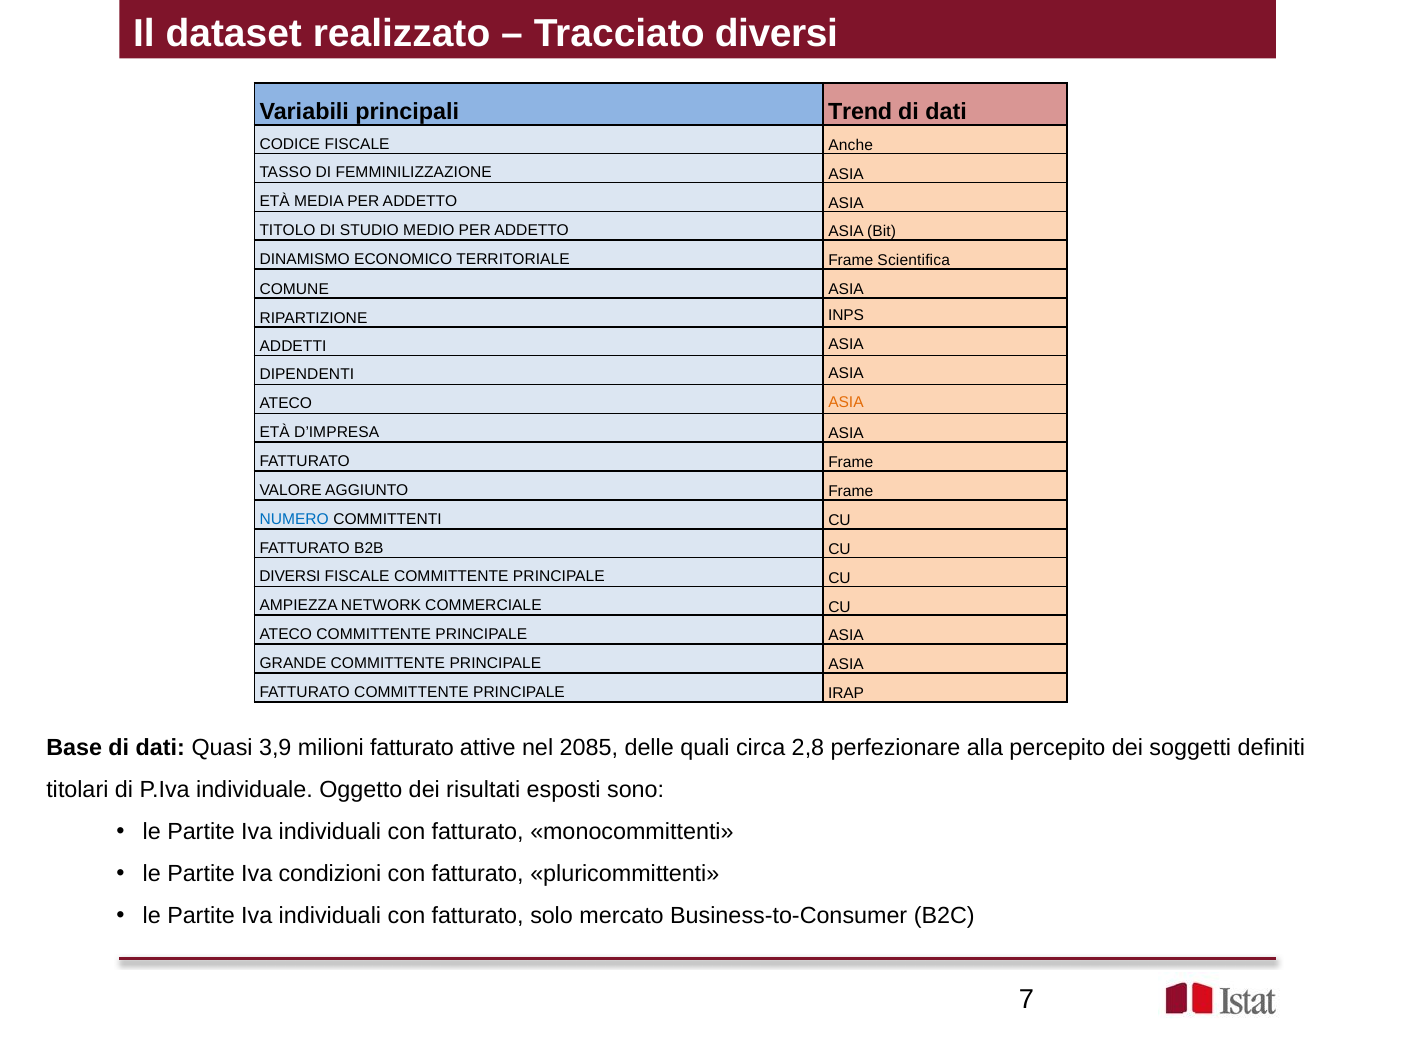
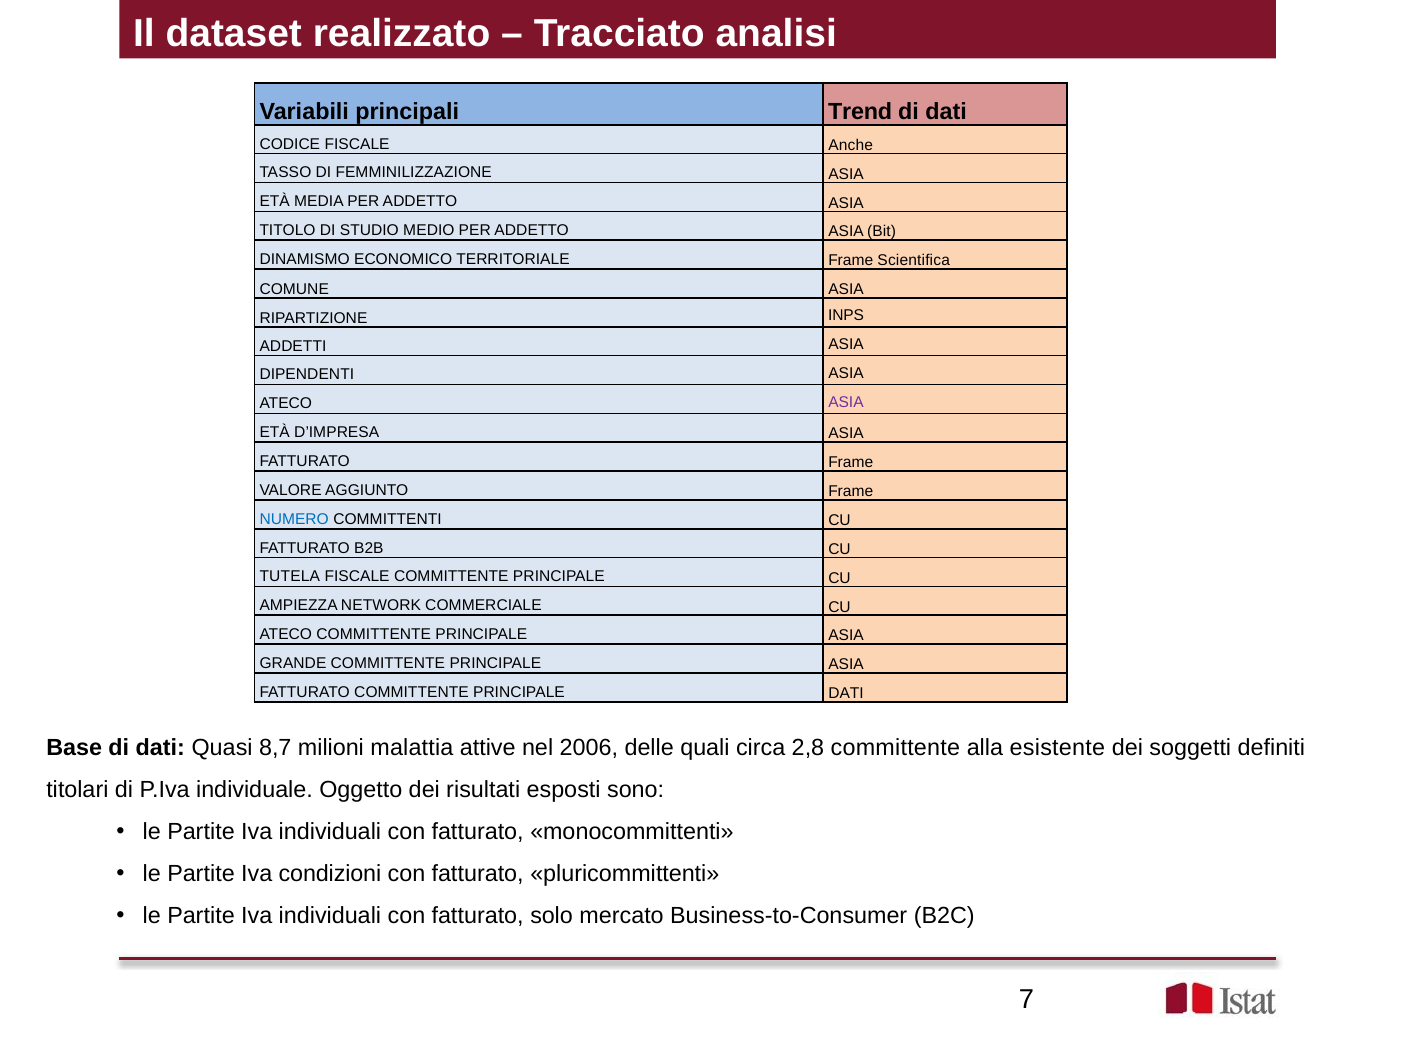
Tracciato diversi: diversi -> analisi (776, 34)
ASIA colour: orange -> purple (846, 403)
DIVERSI: DIVERSI -> TUTELA (290, 577)
PRINCIPALE IRAP: IRAP -> DATI (846, 694)
3,9: 3,9 -> 8,7 (275, 748)
milioni fatturato: fatturato -> malattia (412, 748)
2085: 2085 -> 2006 (589, 748)
2,8 perfezionare: perfezionare -> committente (895, 748)
percepito: percepito -> esistente (1057, 748)
